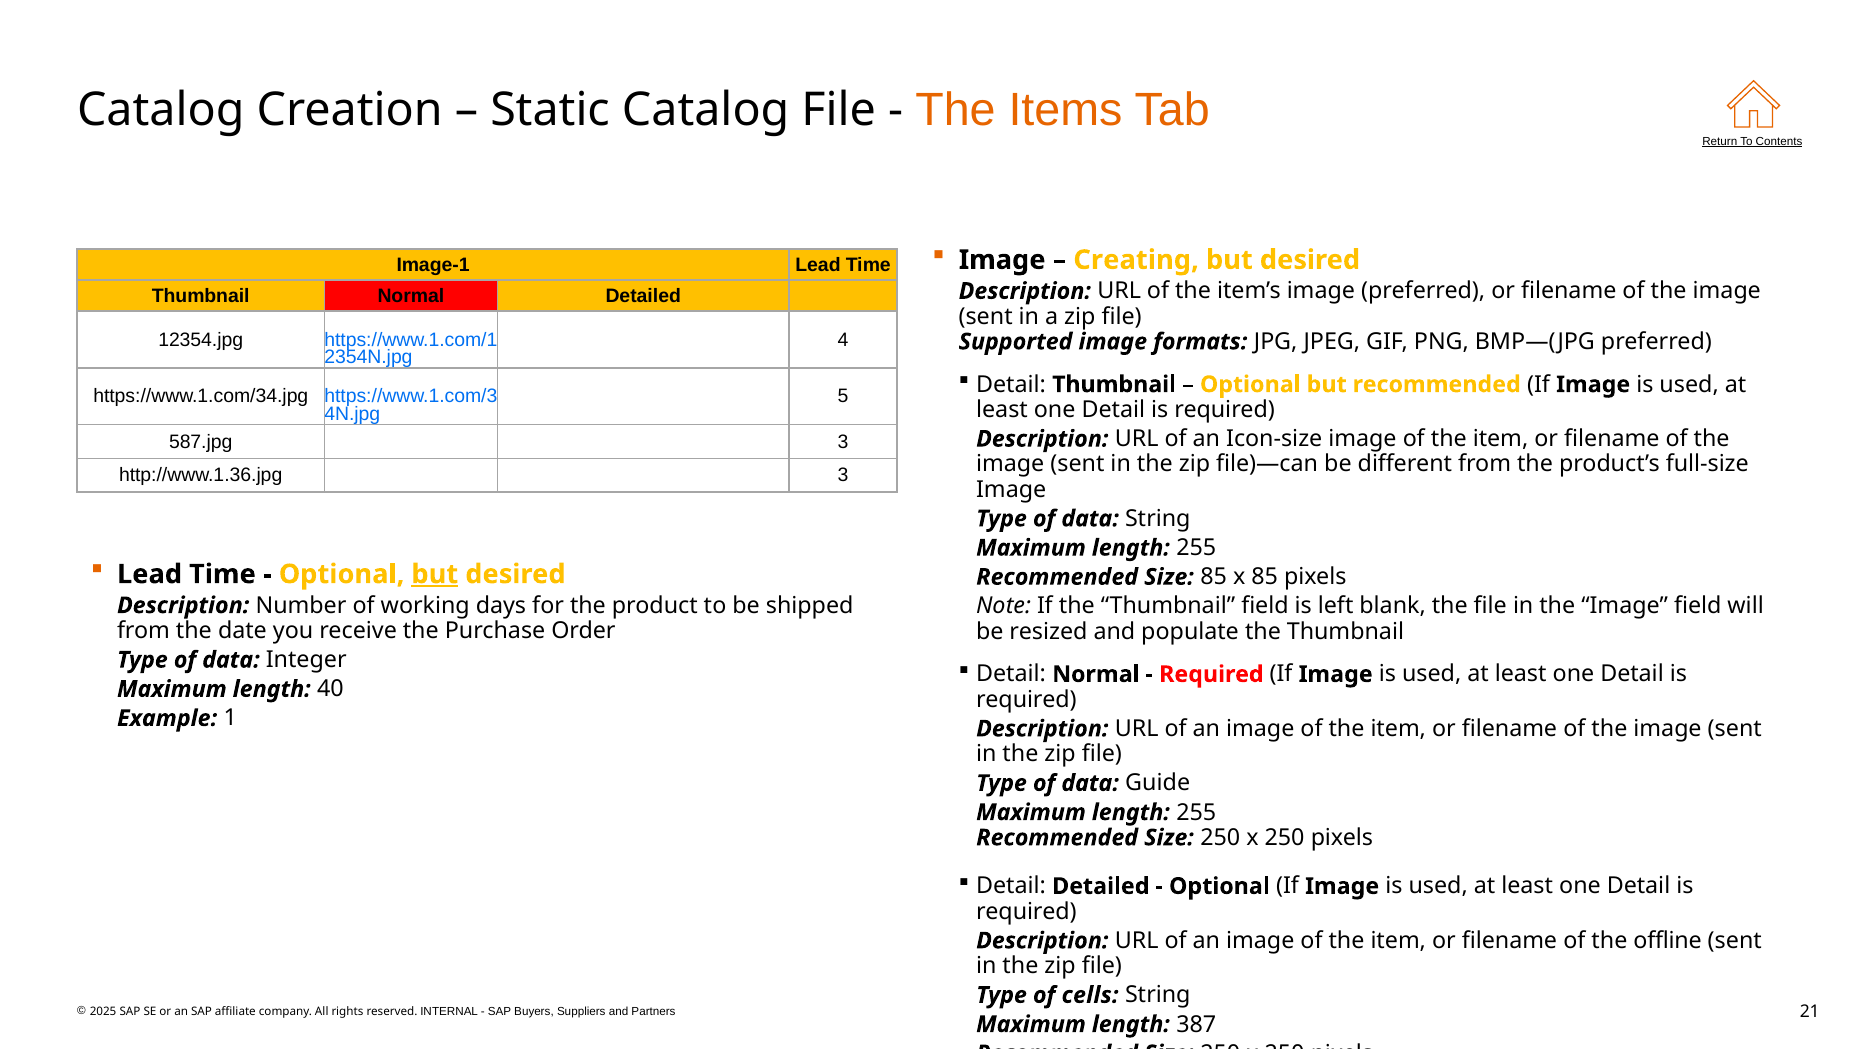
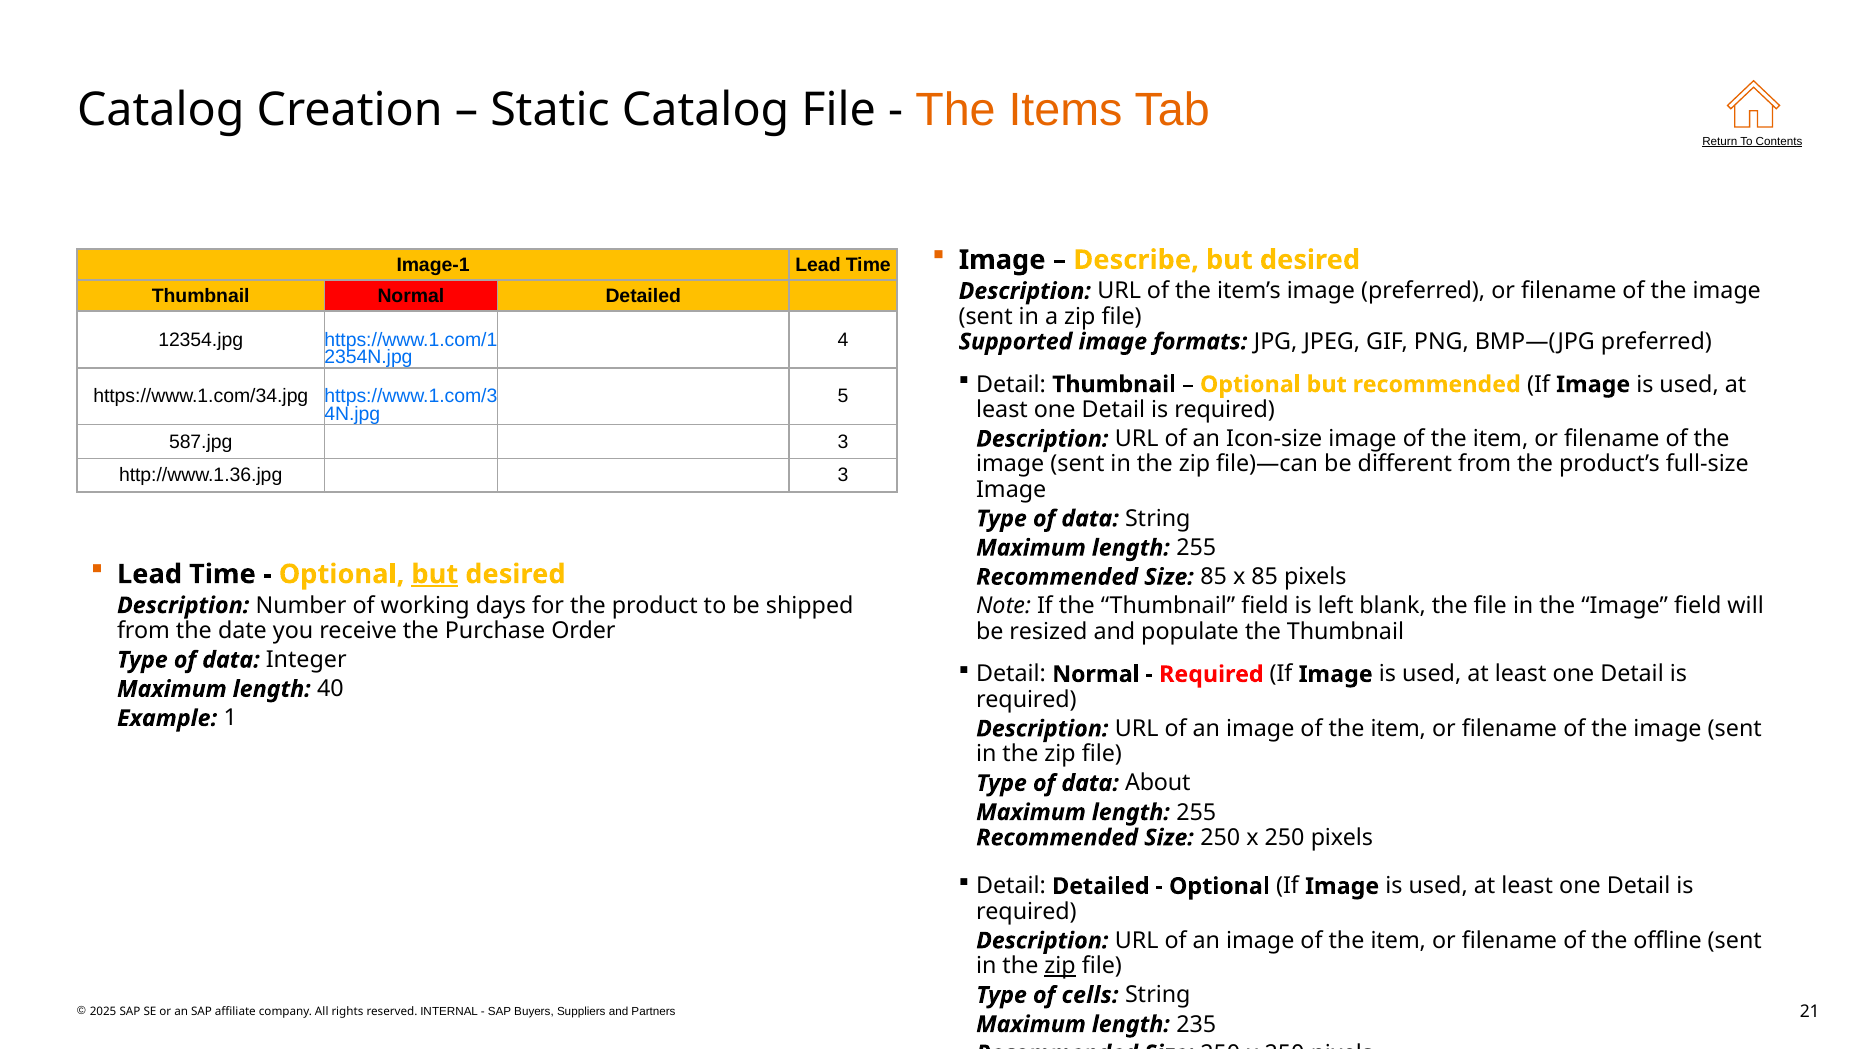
Creating: Creating -> Describe (1136, 260)
Guide: Guide -> About (1158, 783)
zip underline: none -> present (1060, 966)
387: 387 -> 235 (1196, 1024)
